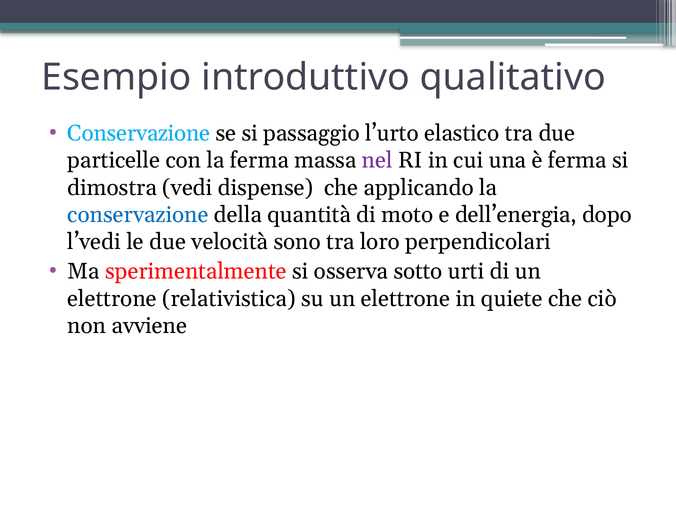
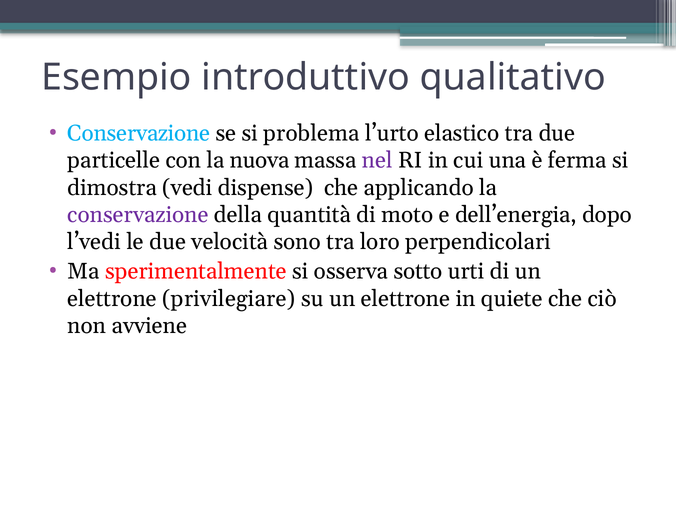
passaggio: passaggio -> problema (311, 134)
la ferma: ferma -> nuova (260, 161)
conservazione colour: blue -> purple (138, 215)
relativistica: relativistica -> privilegiare (229, 299)
